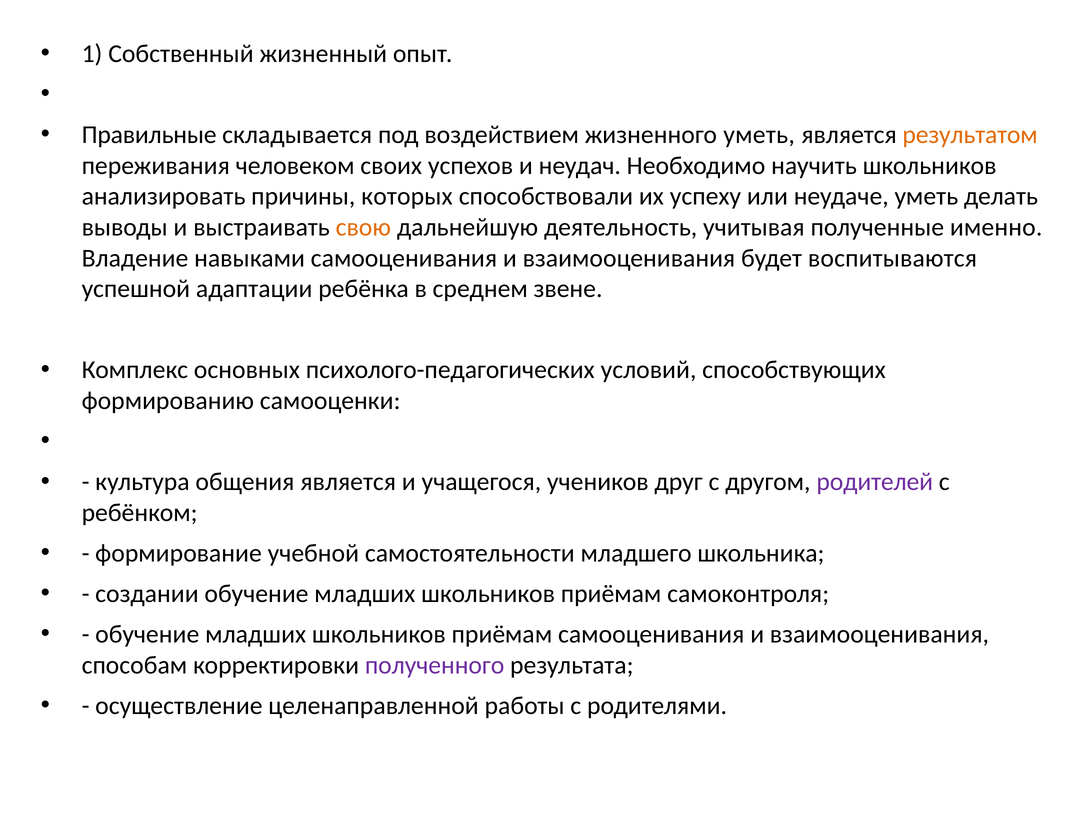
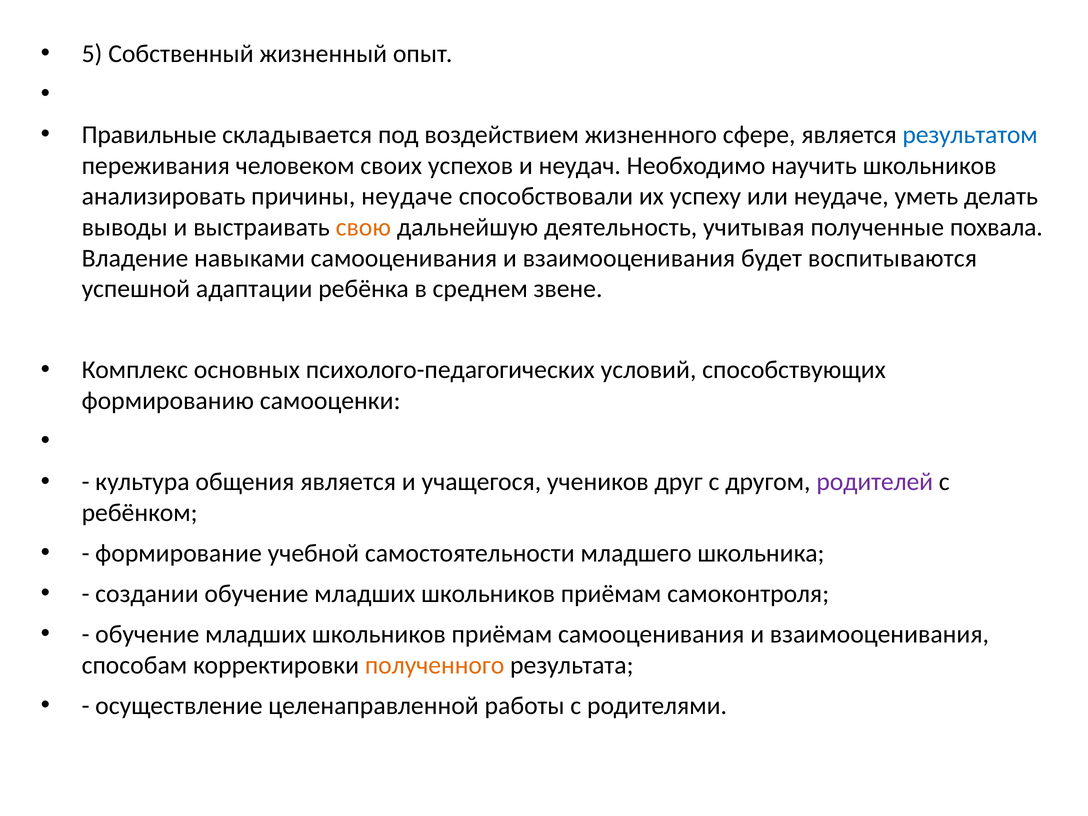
1: 1 -> 5 (92, 54)
жизненного уметь: уметь -> сфере (759, 135)
результатом colour: orange -> blue (970, 135)
причины которых: которых -> неудаче (407, 196)
именно: именно -> похвала (996, 227)
полученного colour: purple -> orange (435, 665)
